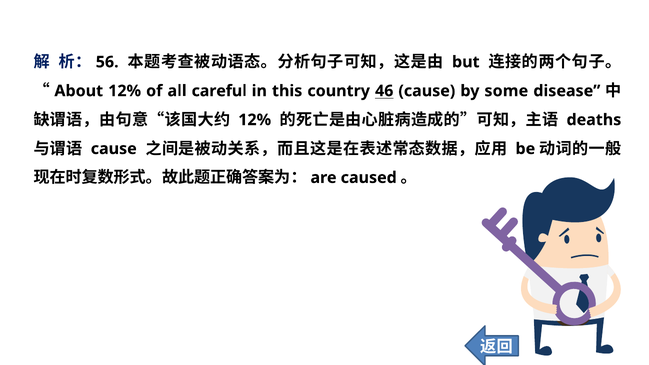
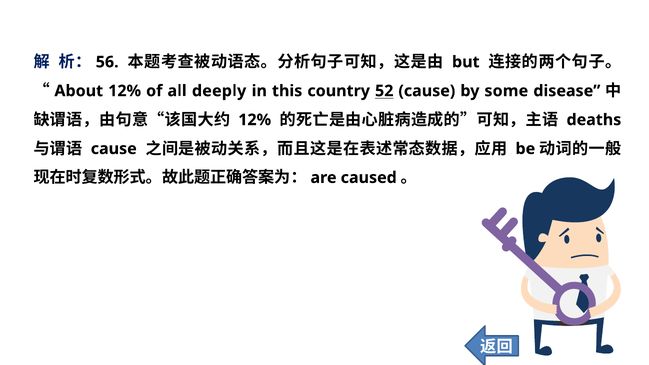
careful: careful -> deeply (219, 91)
46: 46 -> 52 (384, 91)
